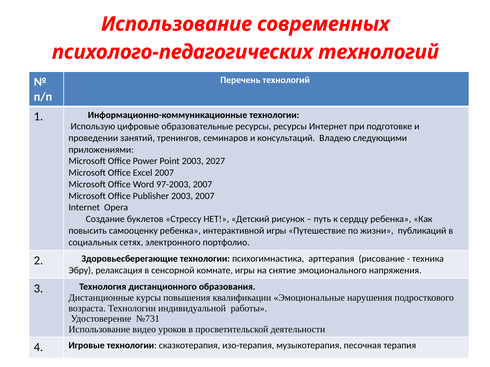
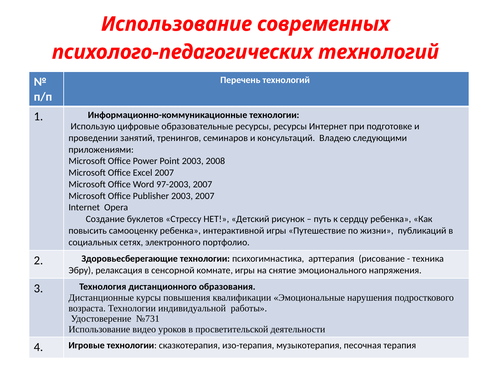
2027: 2027 -> 2008 (215, 161)
